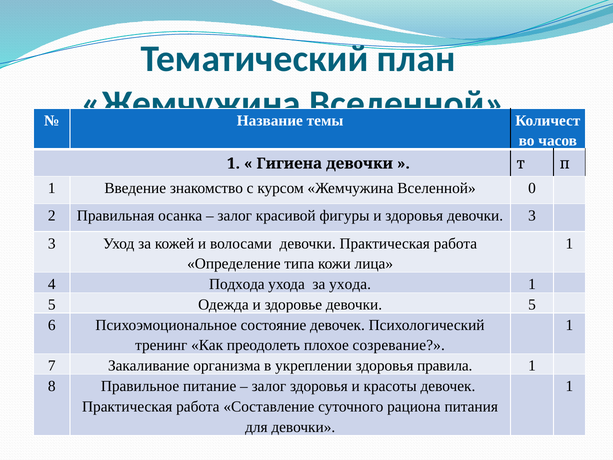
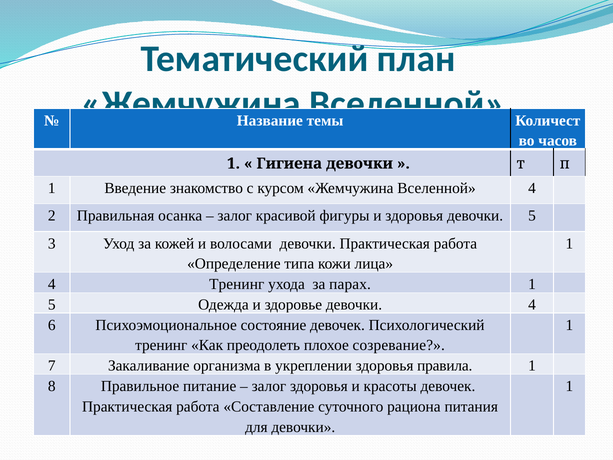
Вселенной 0: 0 -> 4 (532, 188)
девочки 3: 3 -> 5 (532, 216)
4 Подхода: Подхода -> Тренинг (237, 284)
за ухода: ухода -> парах (350, 284)
девочки 5: 5 -> 4 (532, 304)
